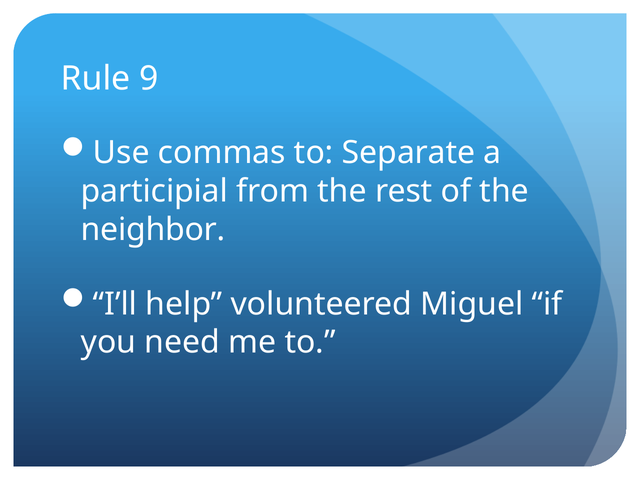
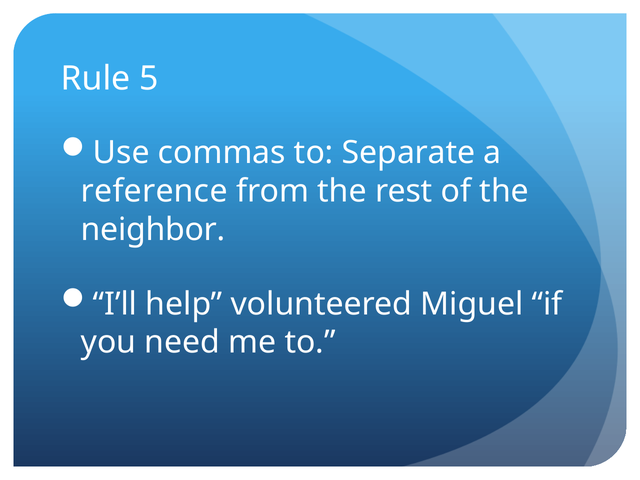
9: 9 -> 5 (149, 79)
participial: participial -> reference (154, 191)
